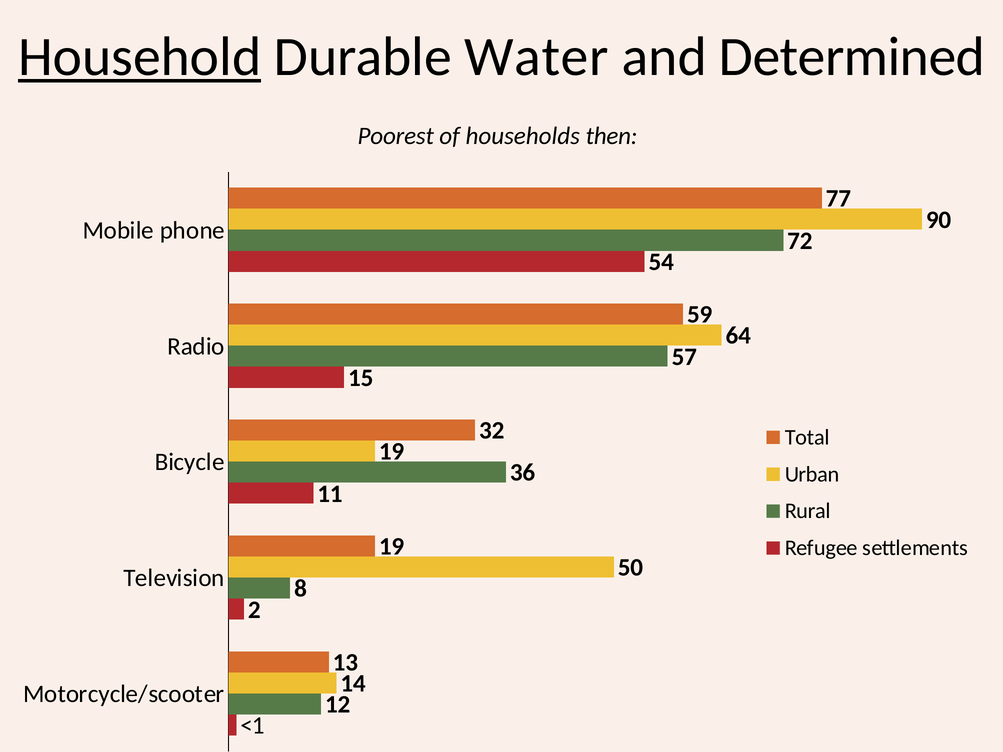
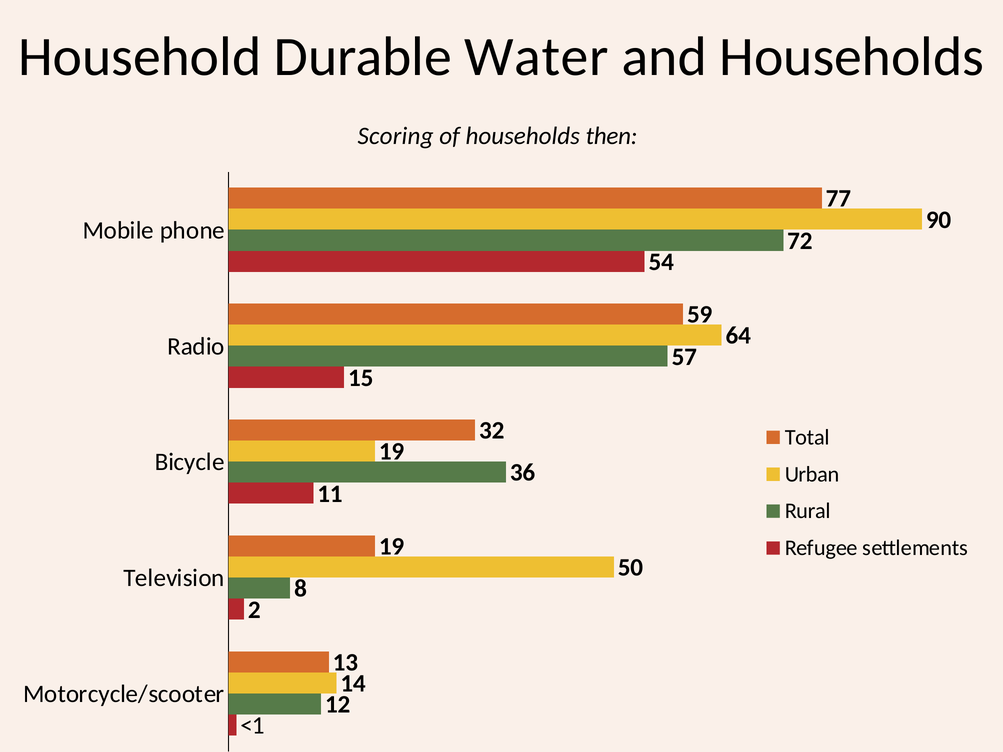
Household underline: present -> none (140, 57)
and Determined: Determined -> Households (852, 57)
Poorest: Poorest -> Scoring (396, 136)
